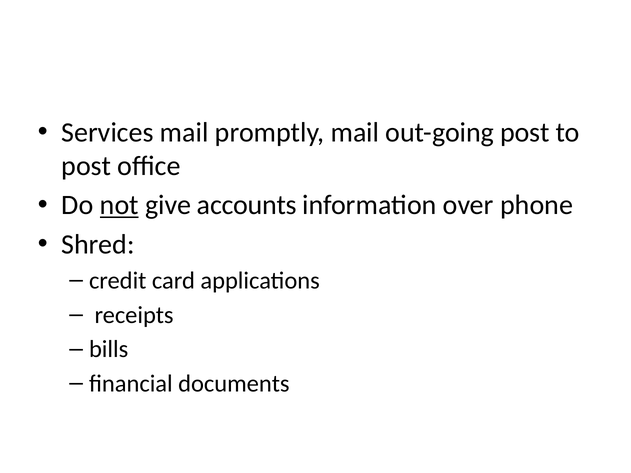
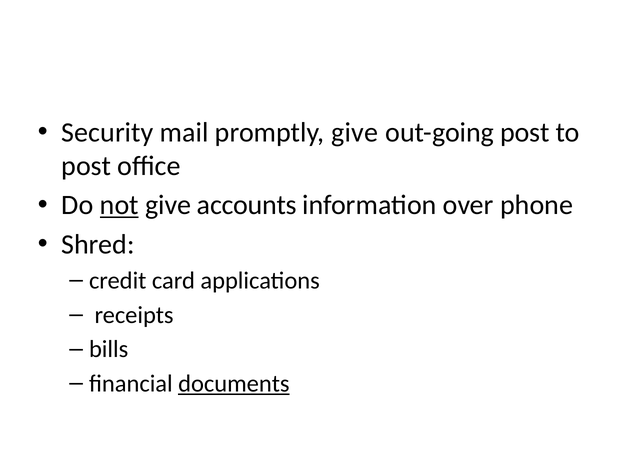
Services: Services -> Security (107, 132)
promptly mail: mail -> give (355, 132)
documents underline: none -> present (234, 384)
